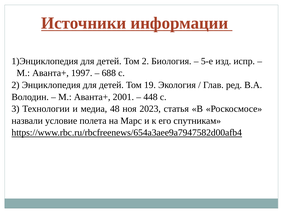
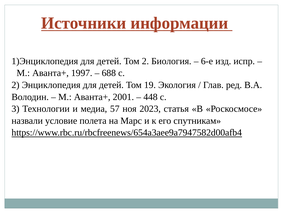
5-е: 5-е -> 6-е (207, 61)
48: 48 -> 57 (115, 108)
